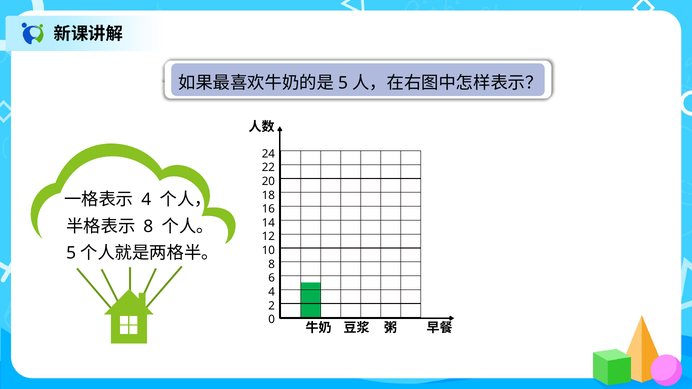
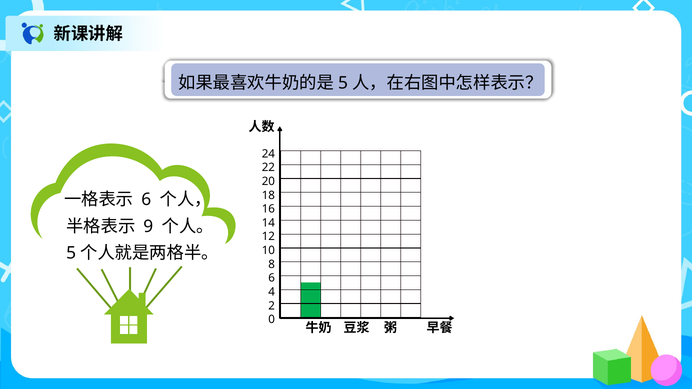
4: 4 -> 6 (146, 200)
8: 8 -> 9 (148, 227)
